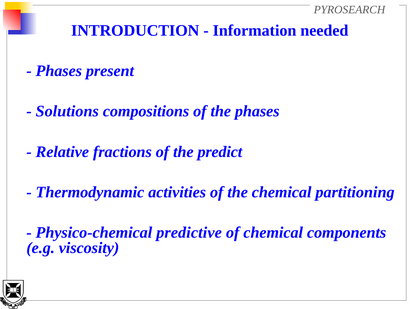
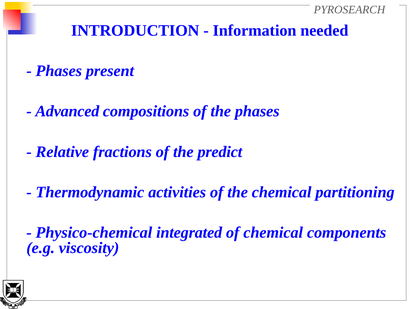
Solutions: Solutions -> Advanced (67, 112)
predictive: predictive -> integrated (189, 233)
